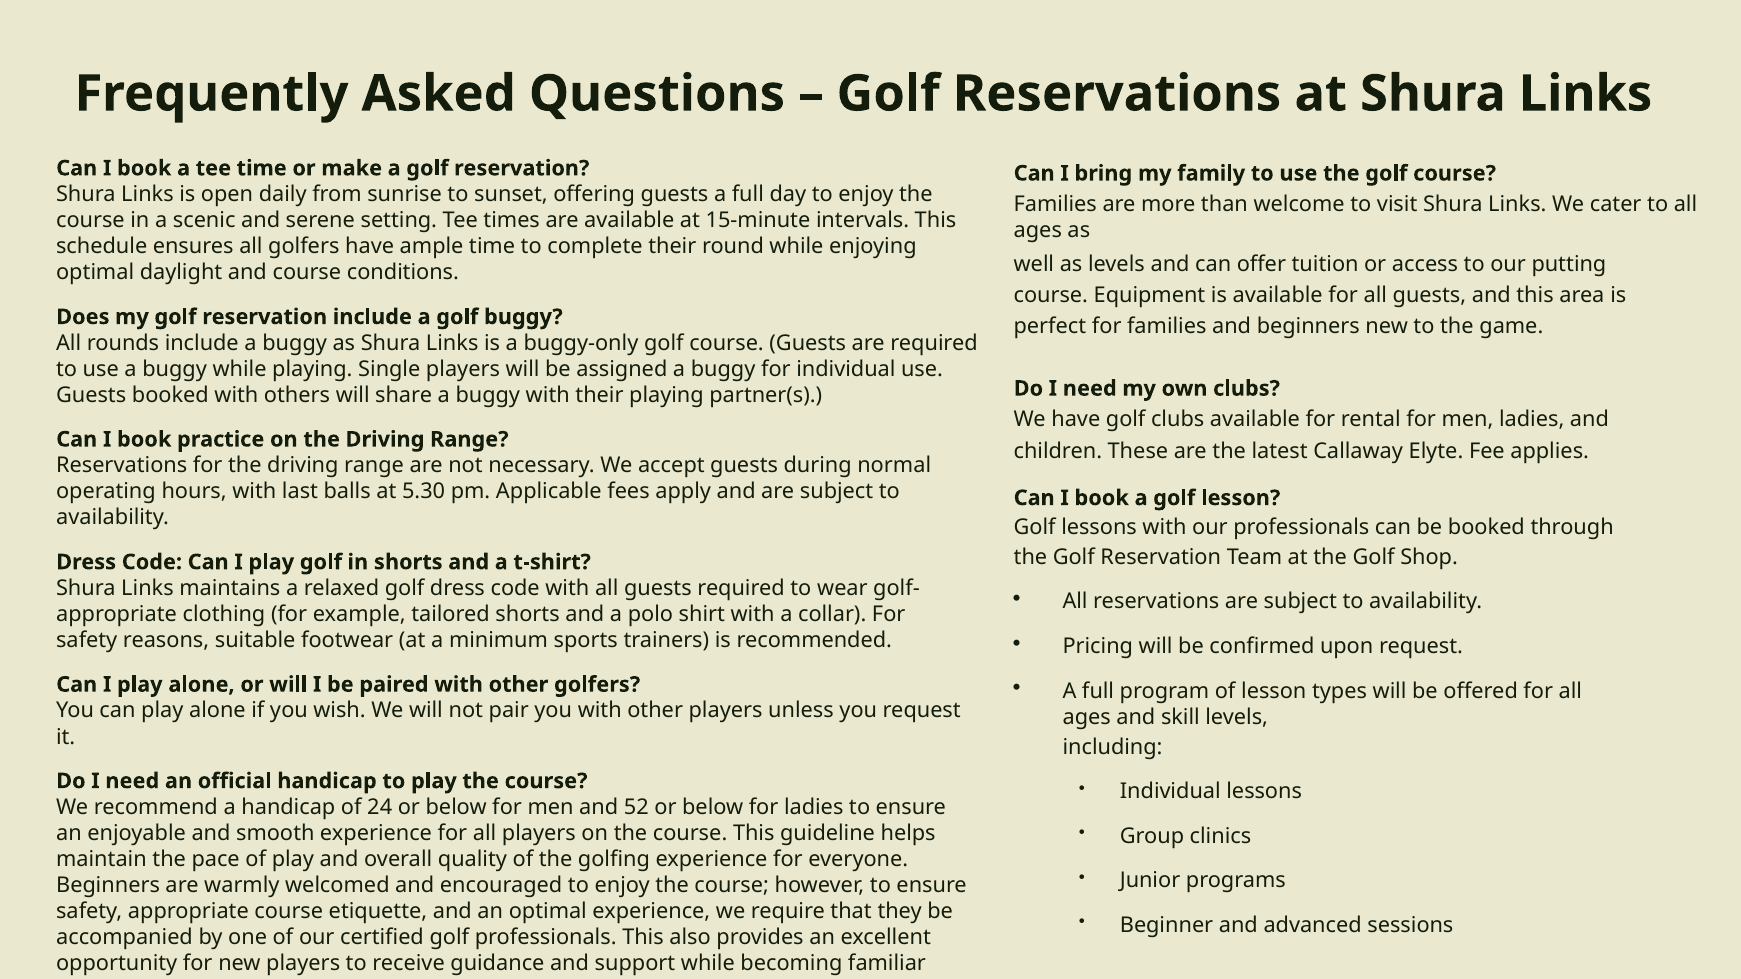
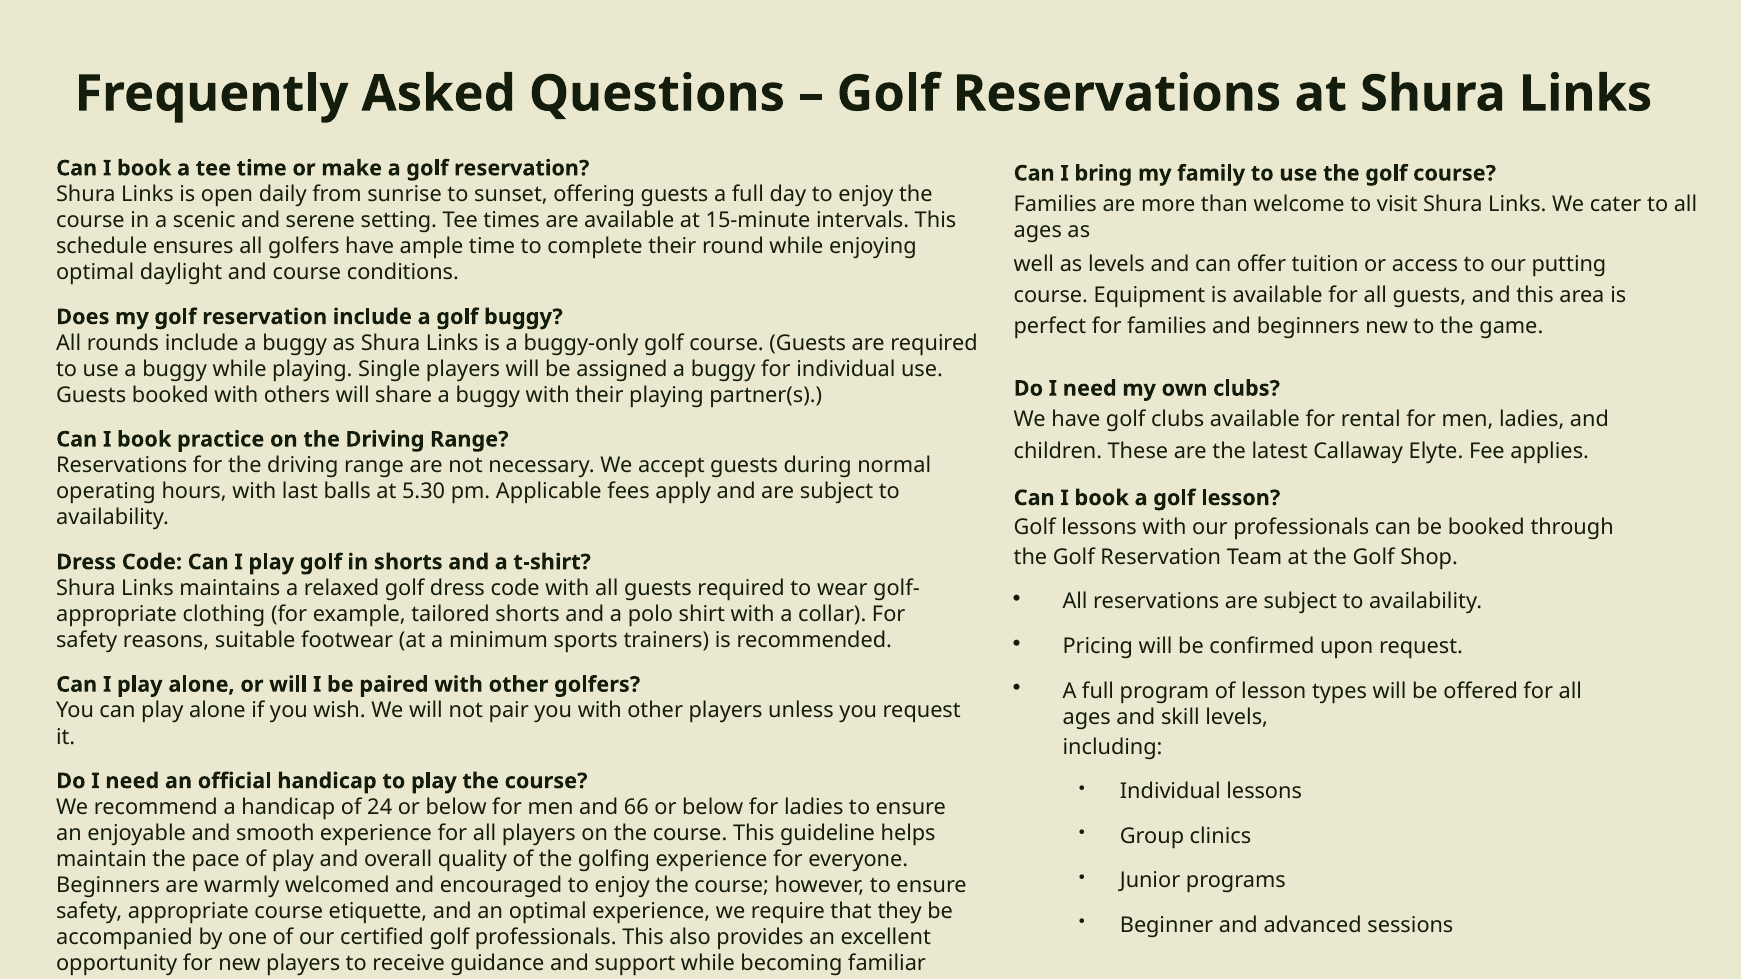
52: 52 -> 66 (636, 807)
